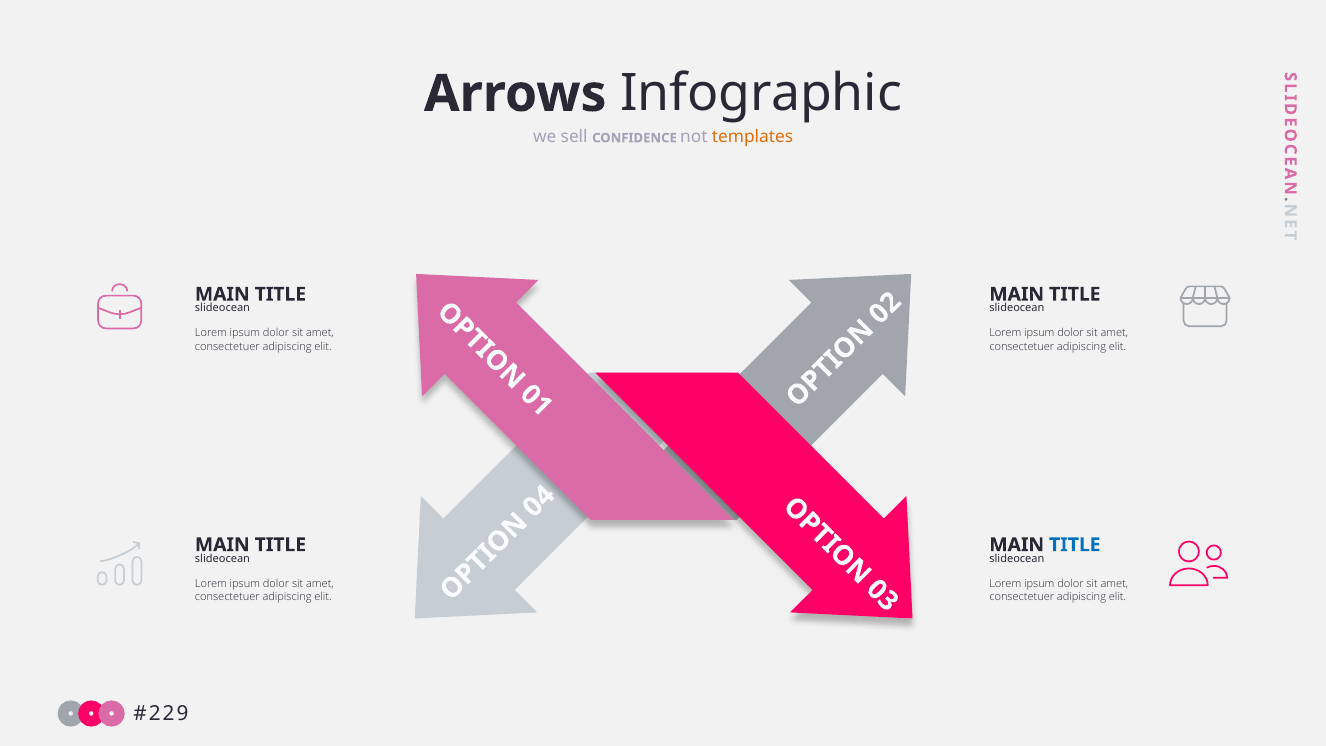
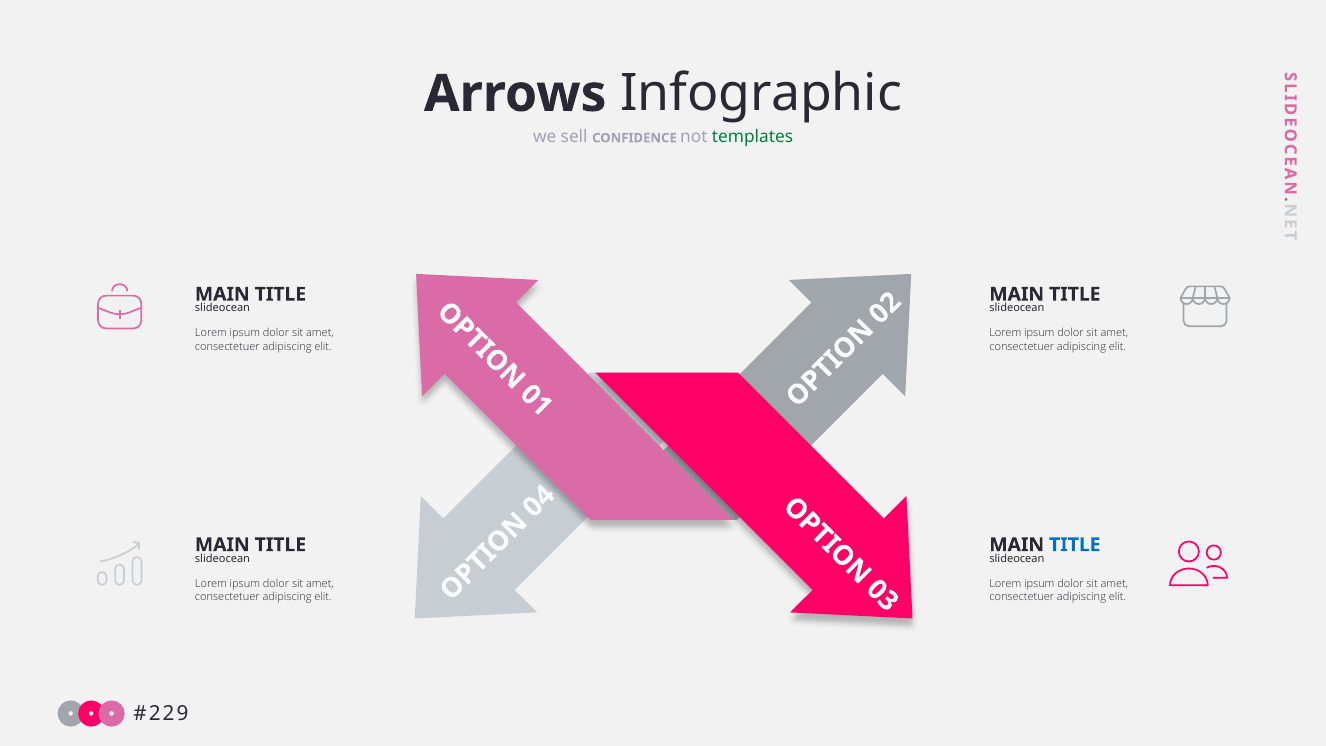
templates colour: orange -> green (753, 137)
